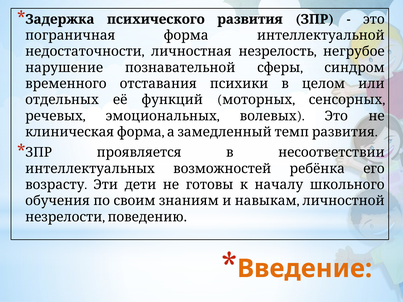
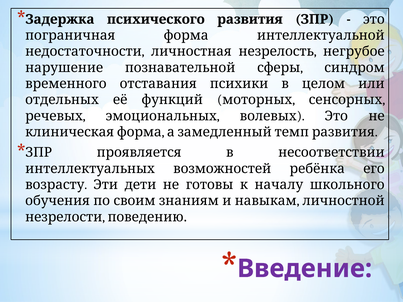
Введение colour: orange -> purple (305, 269)
